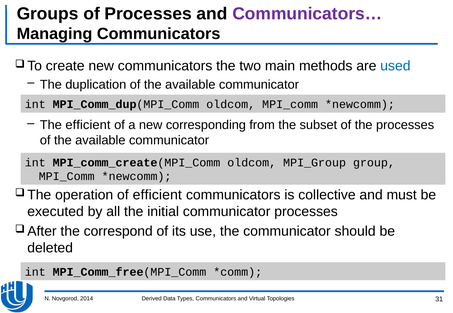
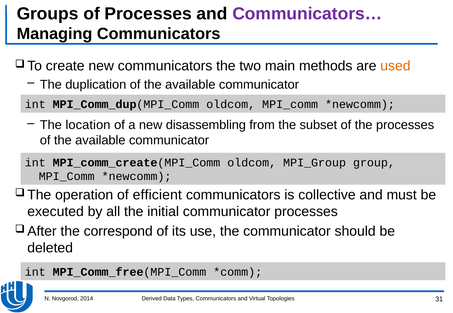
used colour: blue -> orange (395, 66)
The efficient: efficient -> location (88, 125)
corresponding: corresponding -> disassembling (206, 125)
